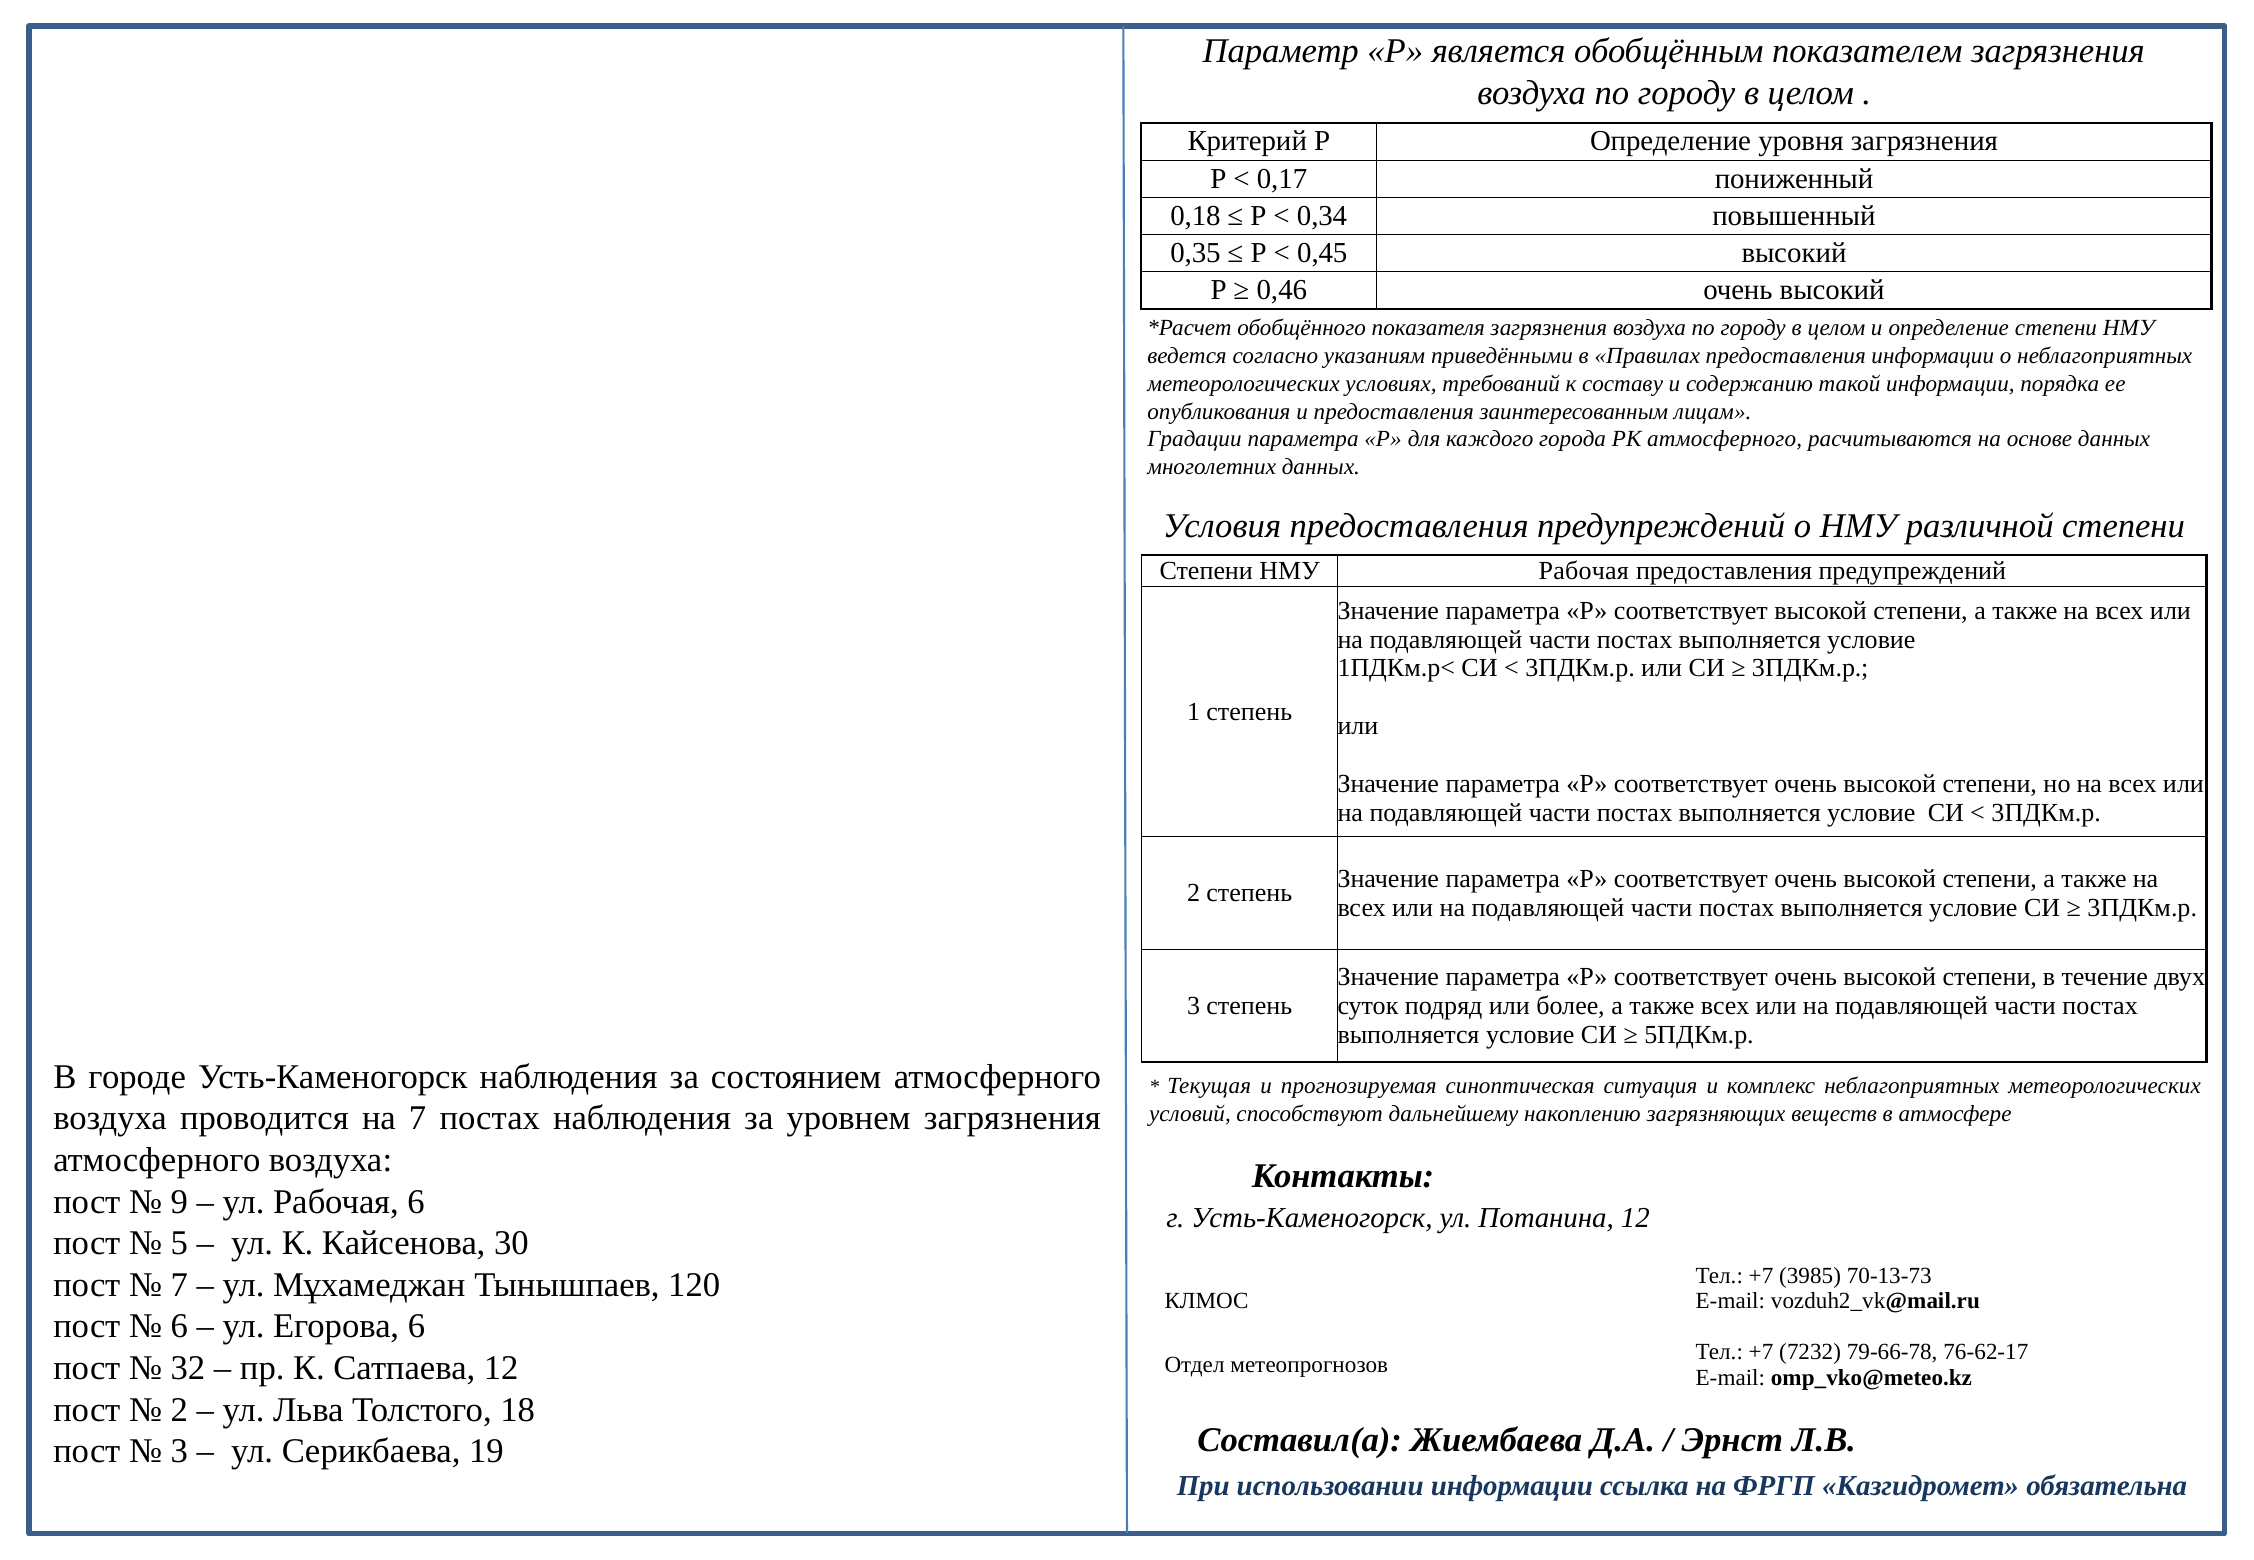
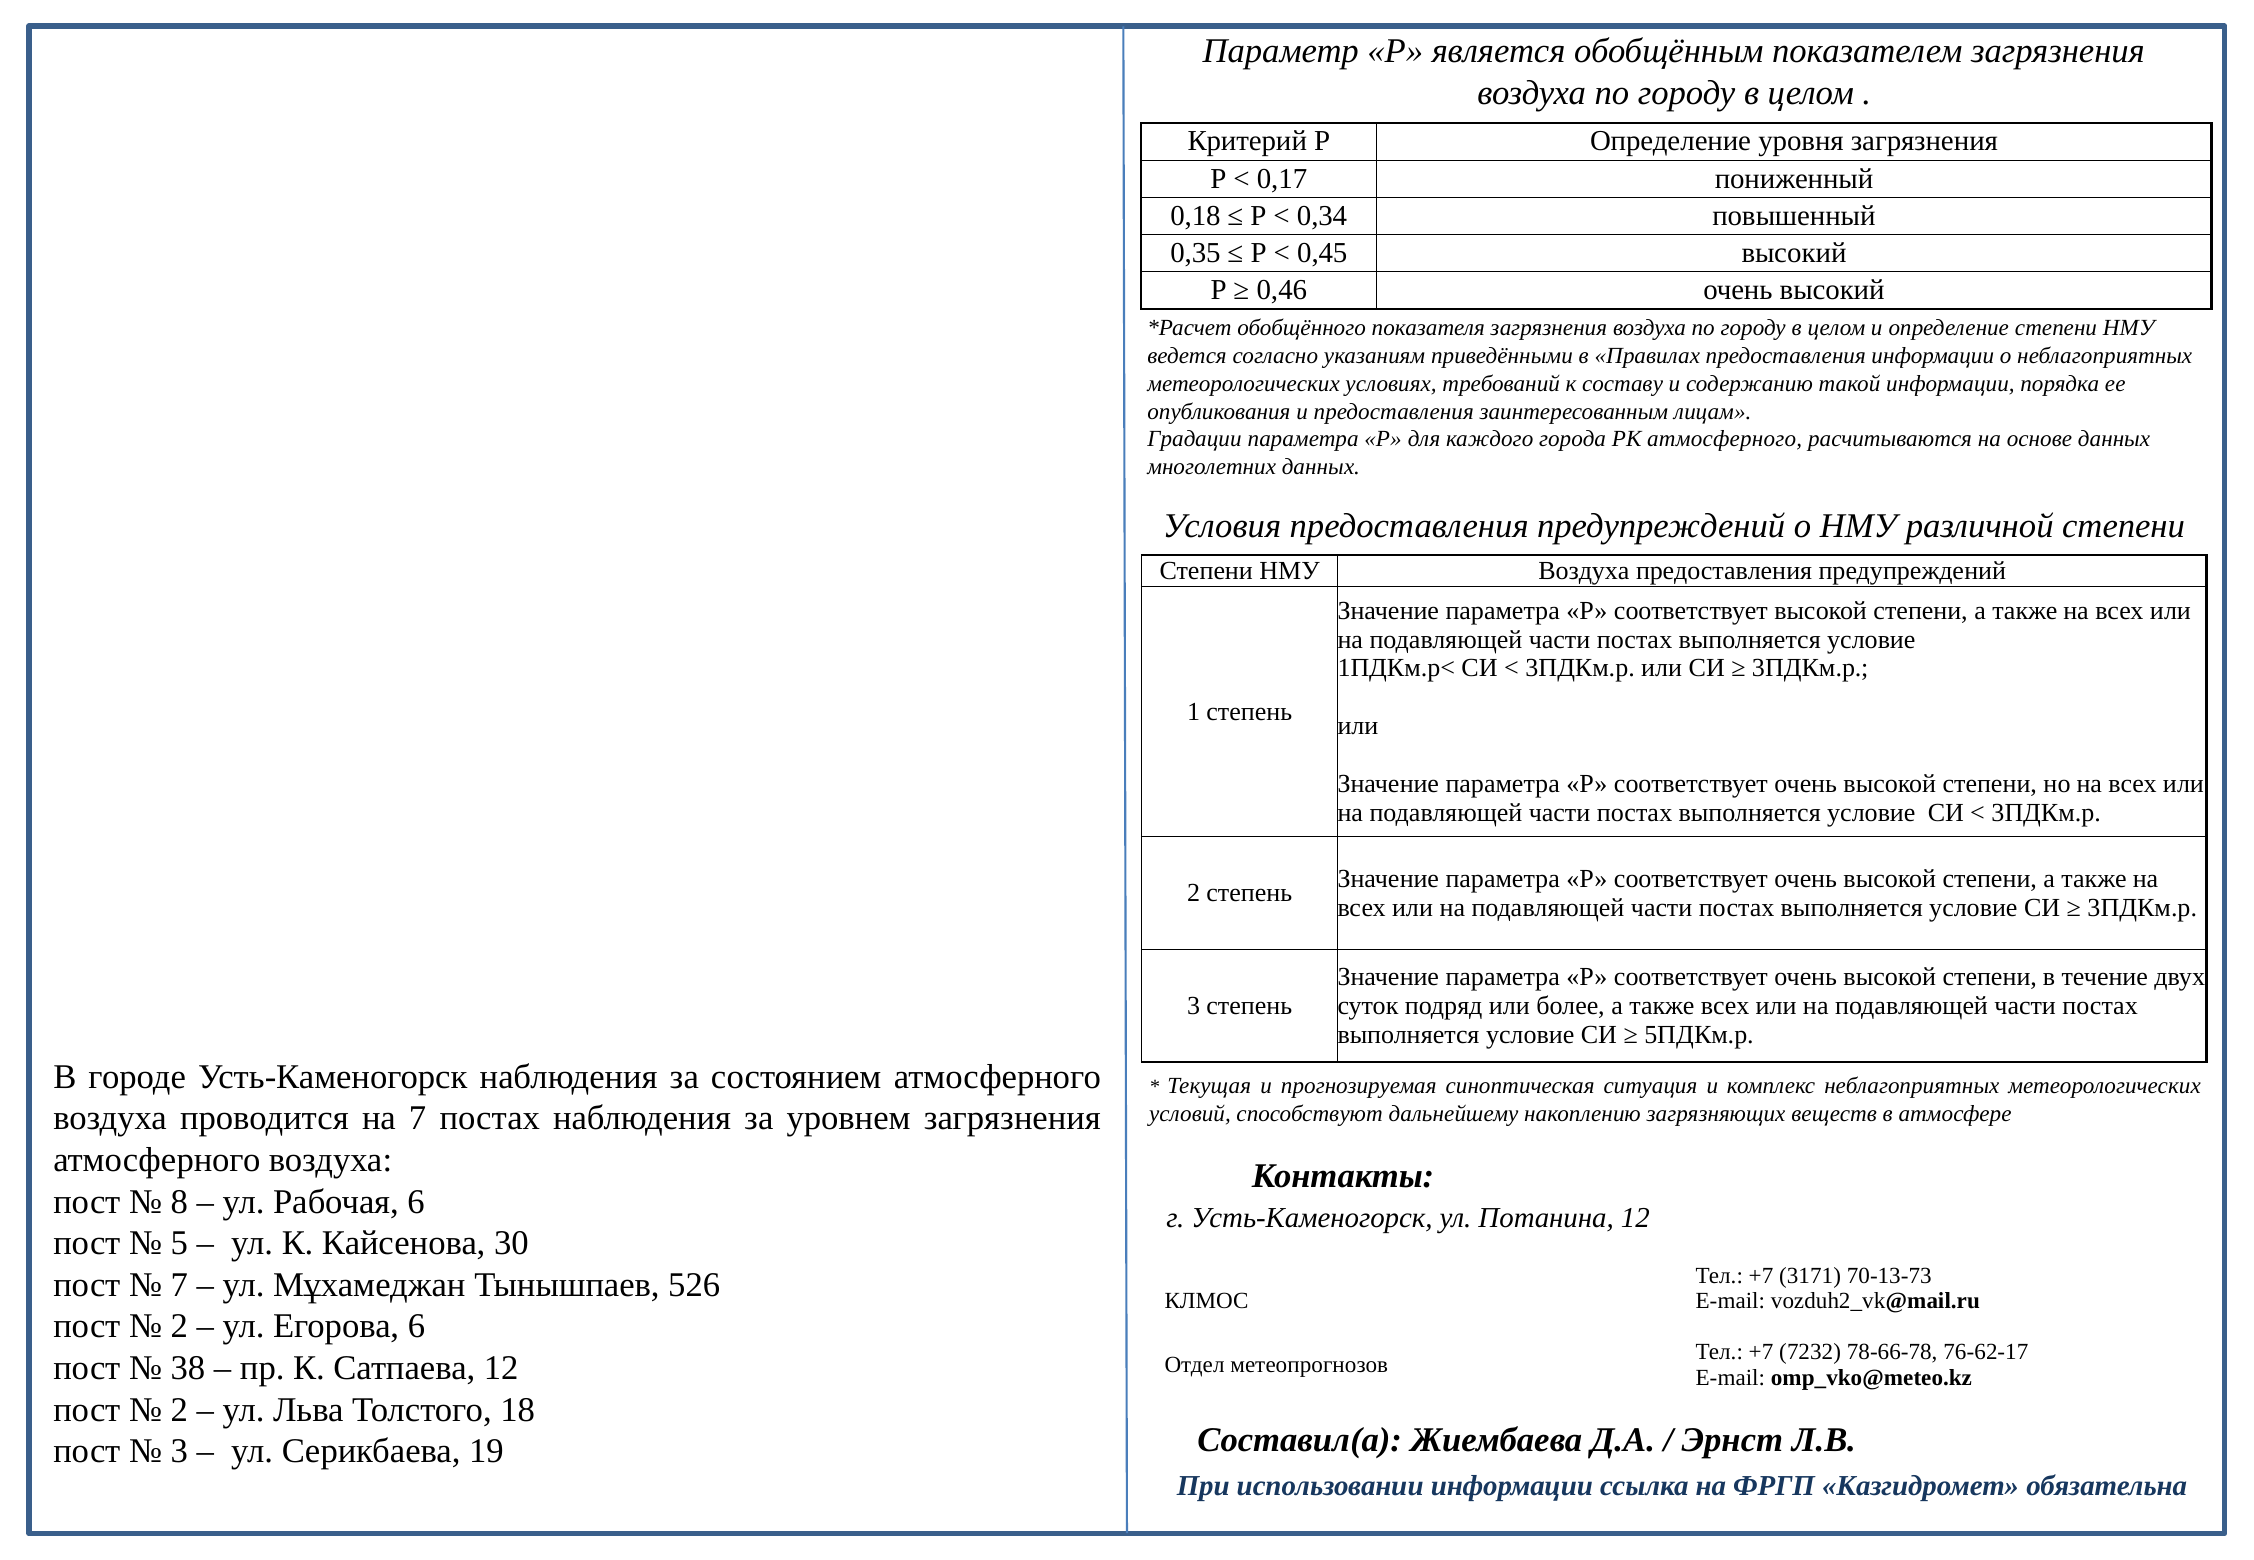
НМУ Рабочая: Рабочая -> Воздуха (1584, 571)
9: 9 -> 8 (179, 1202)
3985: 3985 -> 3171 (1810, 1276)
120: 120 -> 526 (694, 1285)
6: 6 -> 2 (179, 1327)
79-66-78: 79-66-78 -> 78-66-78 (1892, 1352)
32: 32 -> 38 (188, 1368)
